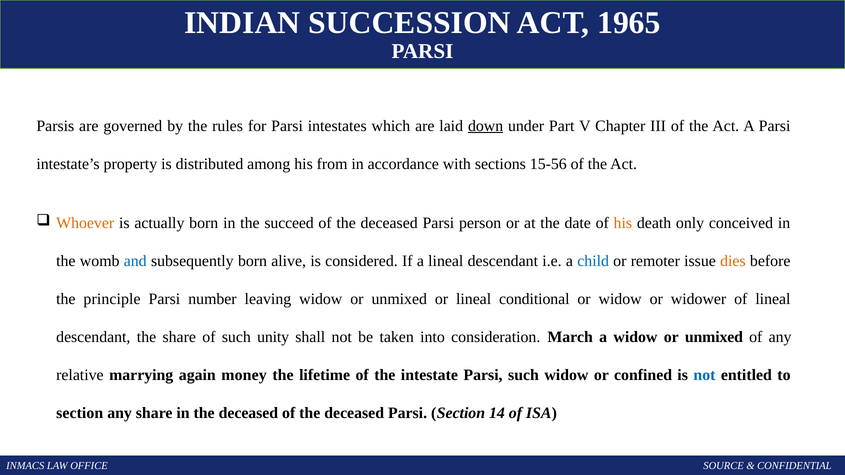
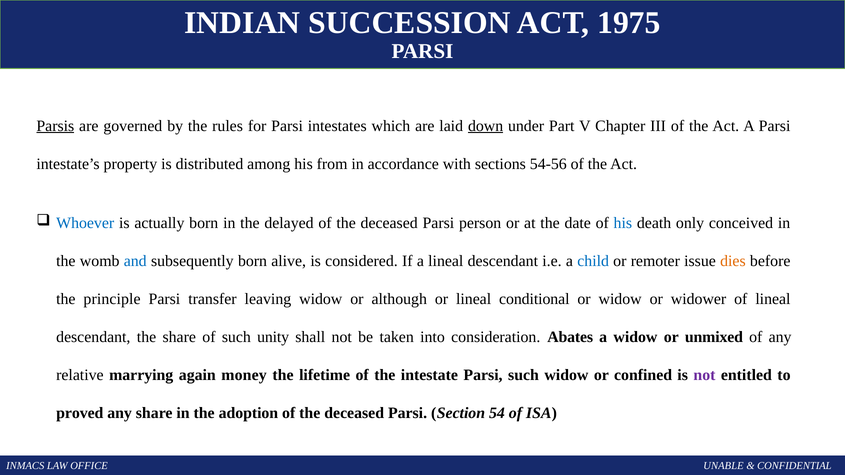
1965: 1965 -> 1975 (629, 23)
Parsis underline: none -> present (55, 126)
15-56: 15-56 -> 54-56 (548, 164)
Whoever colour: orange -> blue (85, 223)
succeed: succeed -> delayed (289, 223)
his colour: orange -> blue (623, 223)
number: number -> transfer (212, 299)
leaving widow or unmixed: unmixed -> although (399, 299)
March: March -> Abates (570, 337)
not colour: blue -> purple (704, 375)
section: section -> proved (80, 413)
in the deceased: deceased -> adoption (248, 413)
14: 14 -> 54 (497, 413)
SOURCE: SOURCE -> UNABLE (724, 466)
